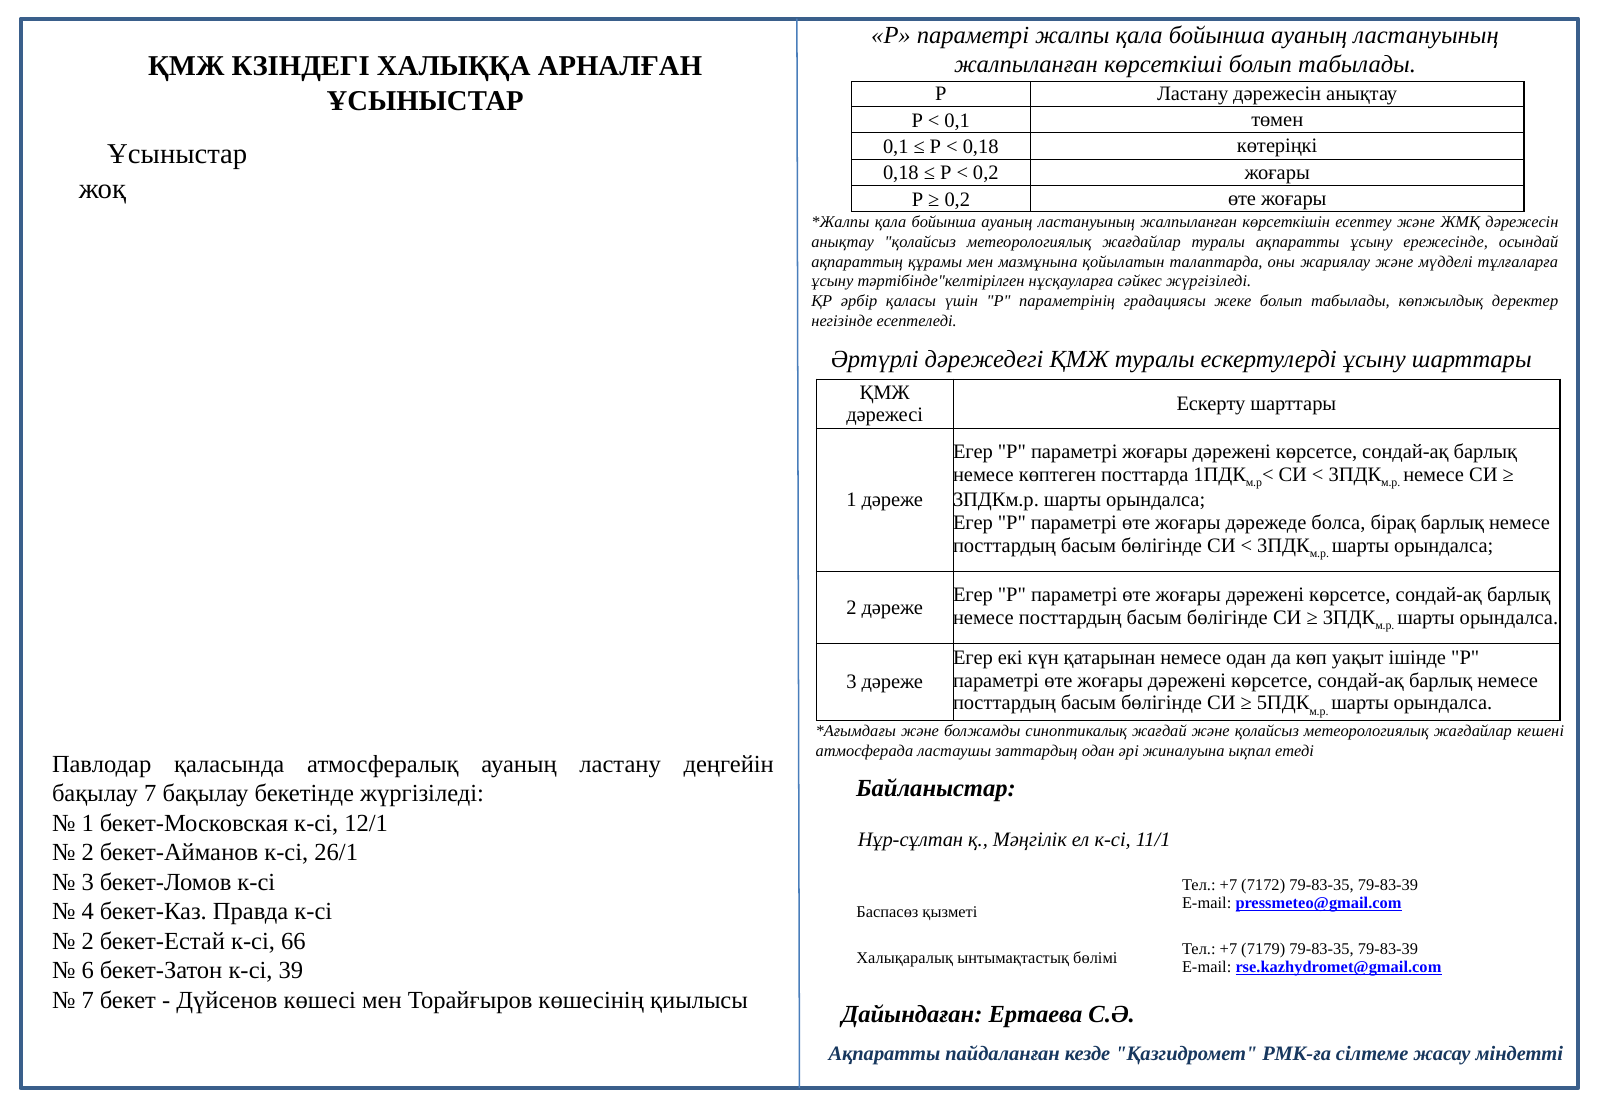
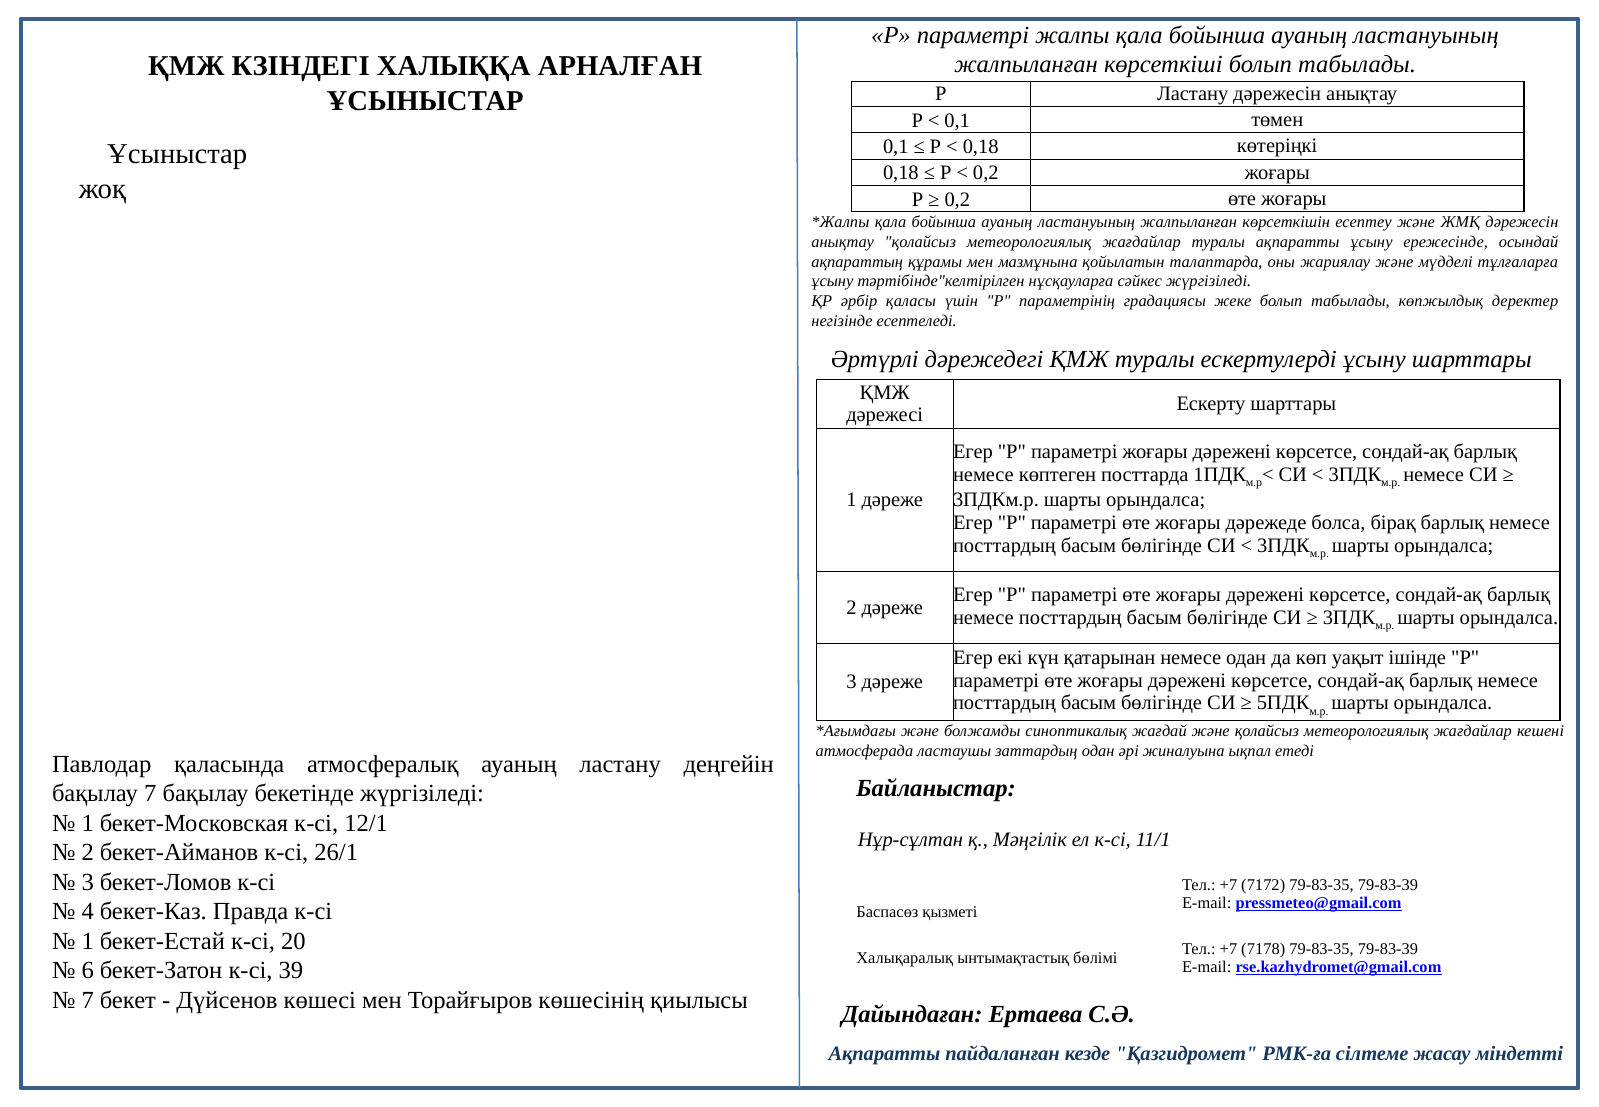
2: 2 -> 1 (88, 941)
66: 66 -> 20 (293, 941)
7179: 7179 -> 7178 (1263, 949)
